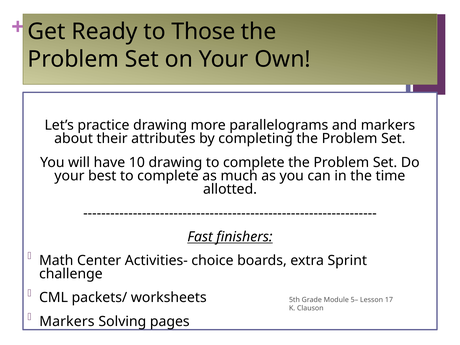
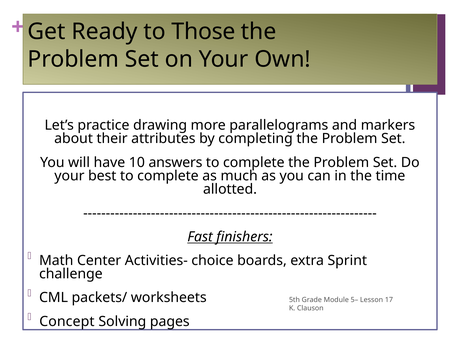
10 drawing: drawing -> answers (175, 162)
Markers: Markers -> Concept (67, 321)
